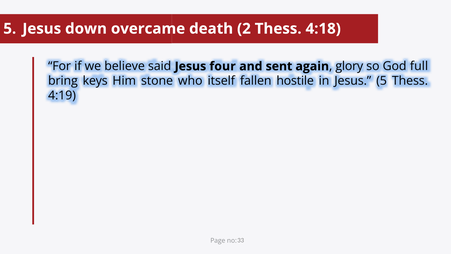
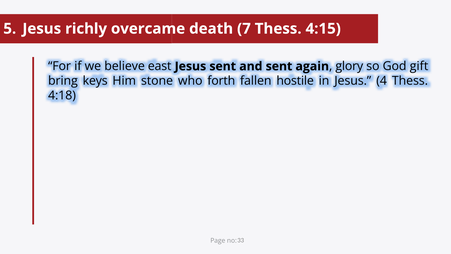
down: down -> richly (86, 29)
death 2: 2 -> 7 (244, 29)
4:18: 4:18 -> 4:15 (323, 29)
said: said -> east (160, 66)
Jesus four: four -> sent (223, 66)
full: full -> gift (419, 66)
itself: itself -> forth (221, 81)
Jesus 5: 5 -> 4 (382, 81)
4:19: 4:19 -> 4:18 (62, 96)
